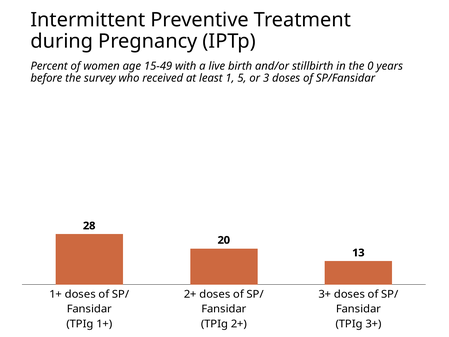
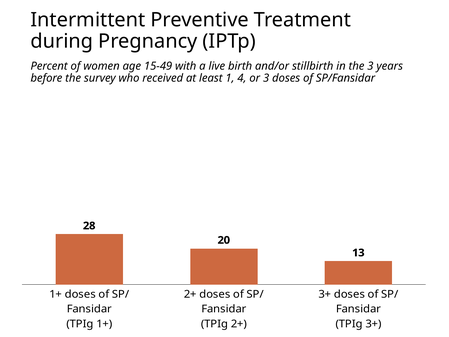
the 0: 0 -> 3 (370, 66)
5: 5 -> 4 (242, 78)
